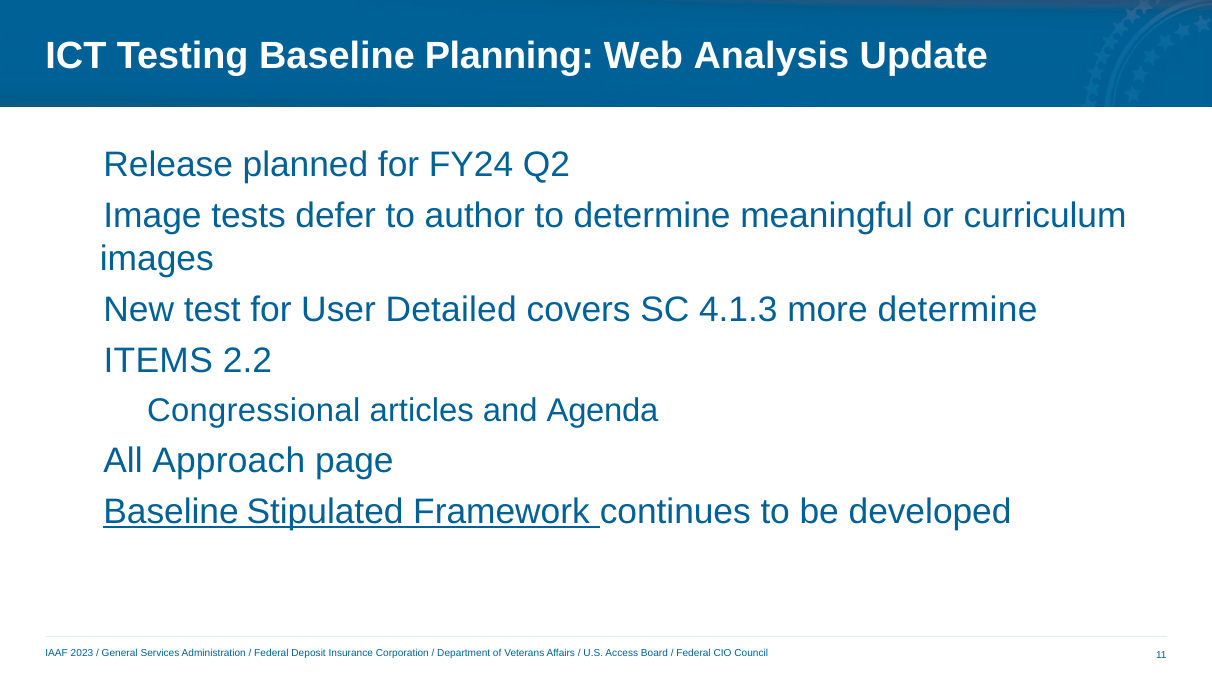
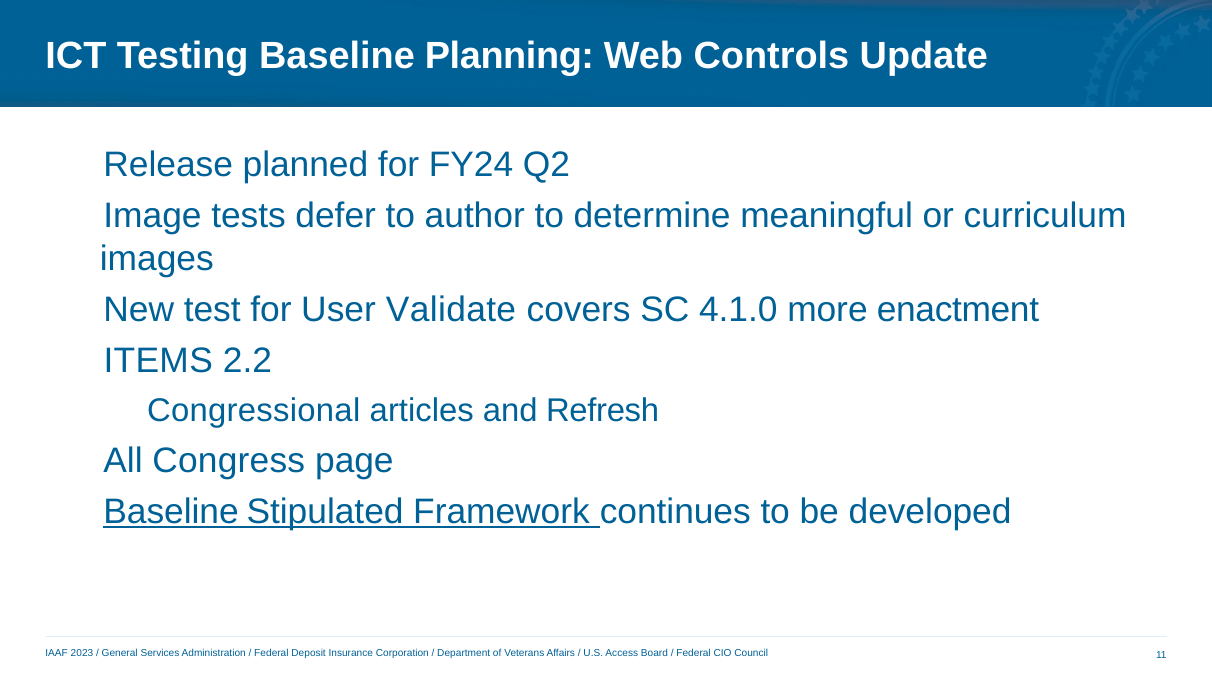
Analysis: Analysis -> Controls (771, 56)
Detailed: Detailed -> Validate (451, 310)
4.1.3: 4.1.3 -> 4.1.0 (738, 310)
more determine: determine -> enactment (958, 310)
Agenda: Agenda -> Refresh (603, 410)
Approach: Approach -> Congress (229, 460)
